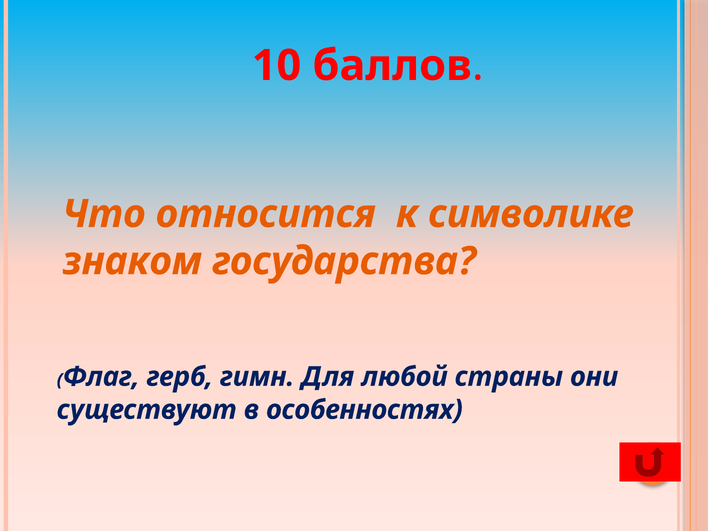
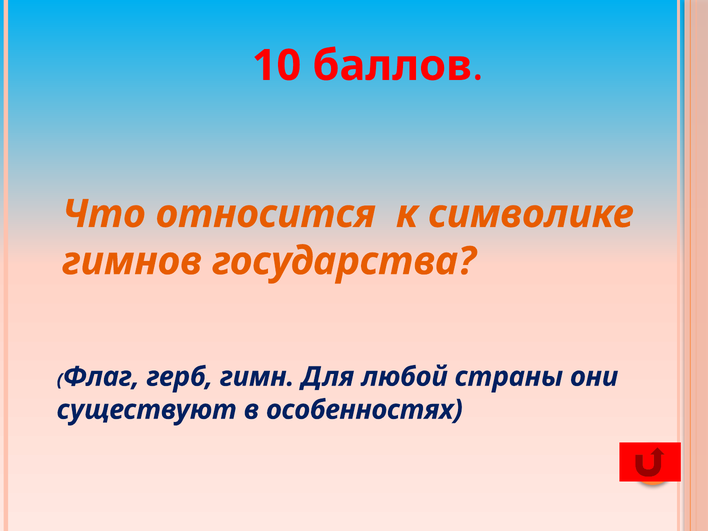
знаком: знаком -> гимнов (132, 261)
